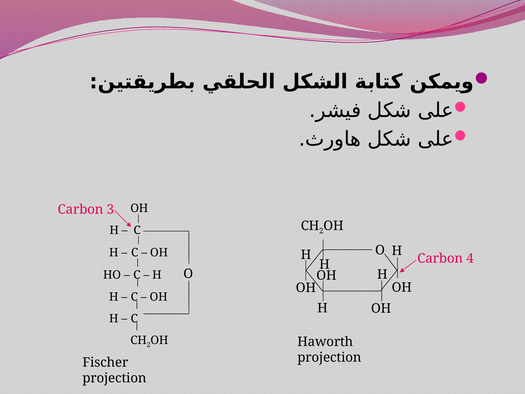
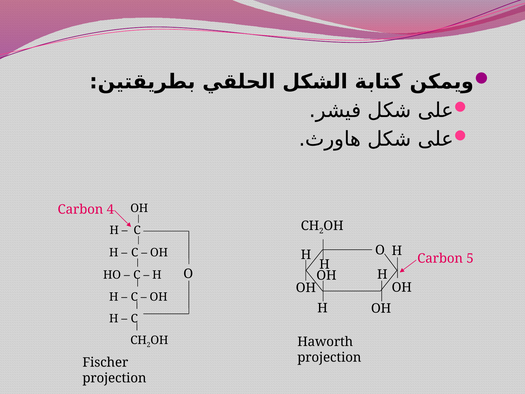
3: 3 -> 4 (110, 209)
4: 4 -> 5 (470, 258)
